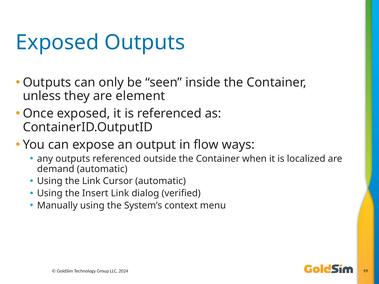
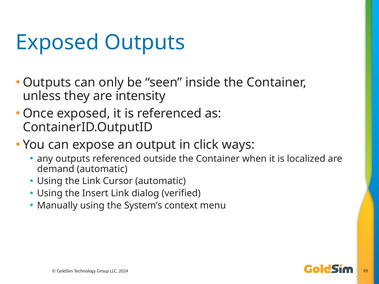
element: element -> intensity (141, 96)
flow: flow -> click (206, 145)
